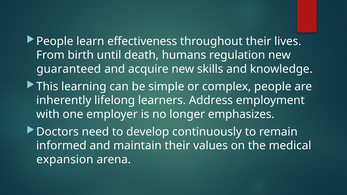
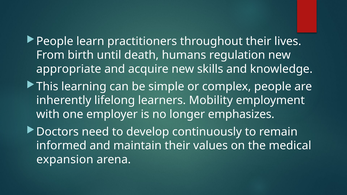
effectiveness: effectiveness -> practitioners (142, 41)
guaranteed: guaranteed -> appropriate (69, 69)
Address: Address -> Mobility (211, 101)
